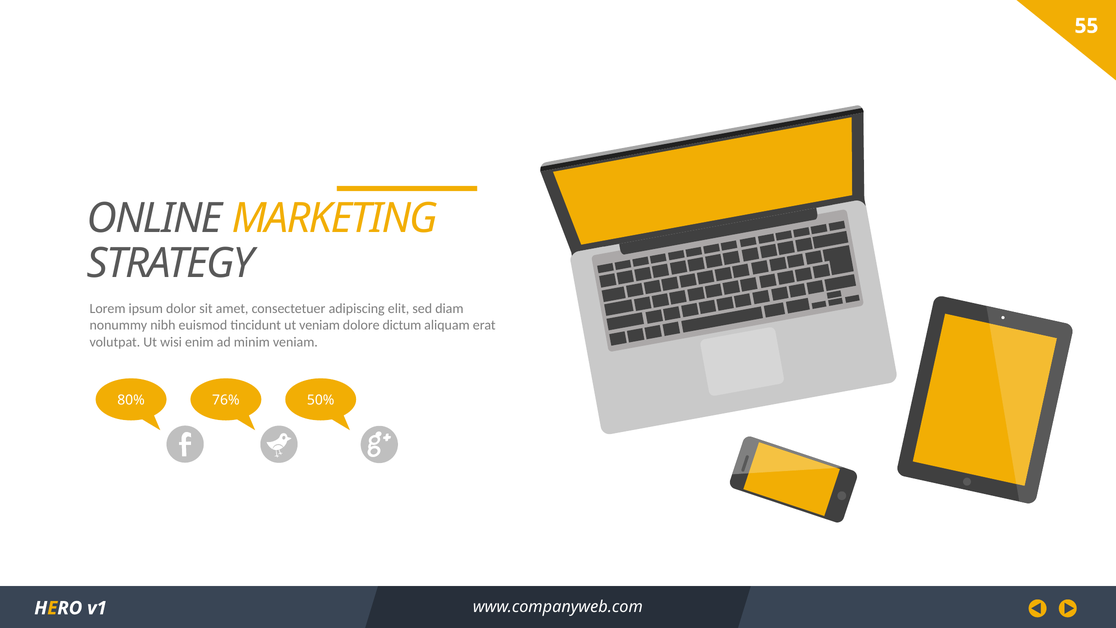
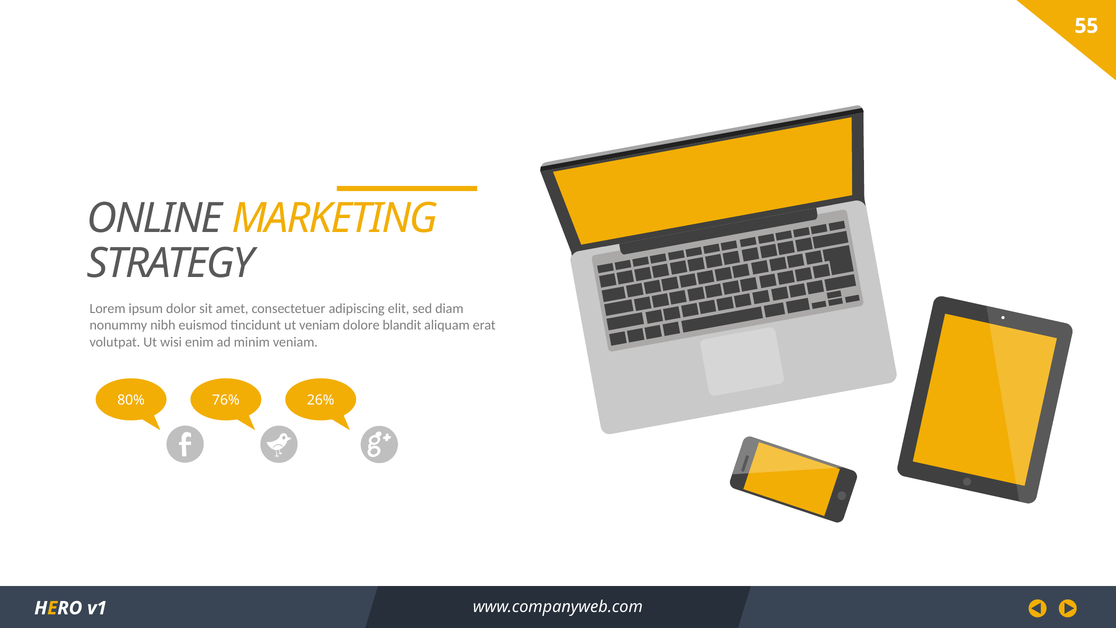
dictum: dictum -> blandit (402, 325)
50%: 50% -> 26% (321, 400)
